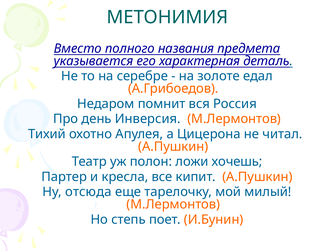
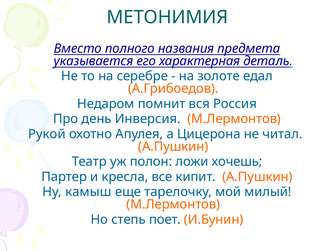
Тихий: Тихий -> Рукой (47, 134)
отсюда: отсюда -> камыш (88, 191)
